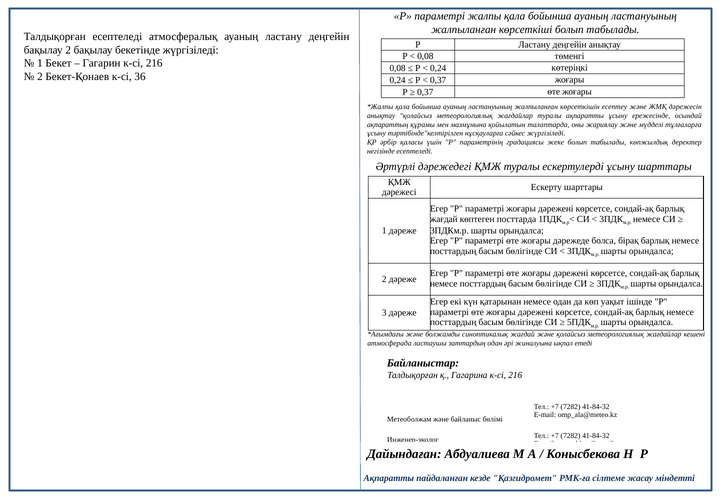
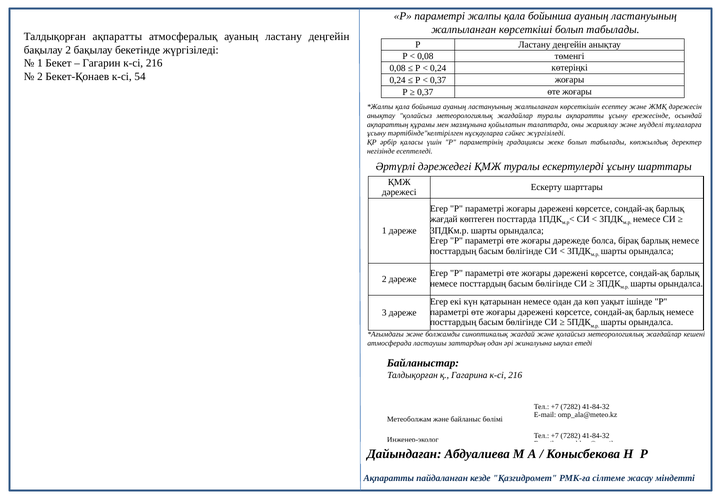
Талдықорған есептеледі: есептеледі -> ақпаратты (117, 37)
36: 36 -> 54 (140, 77)
